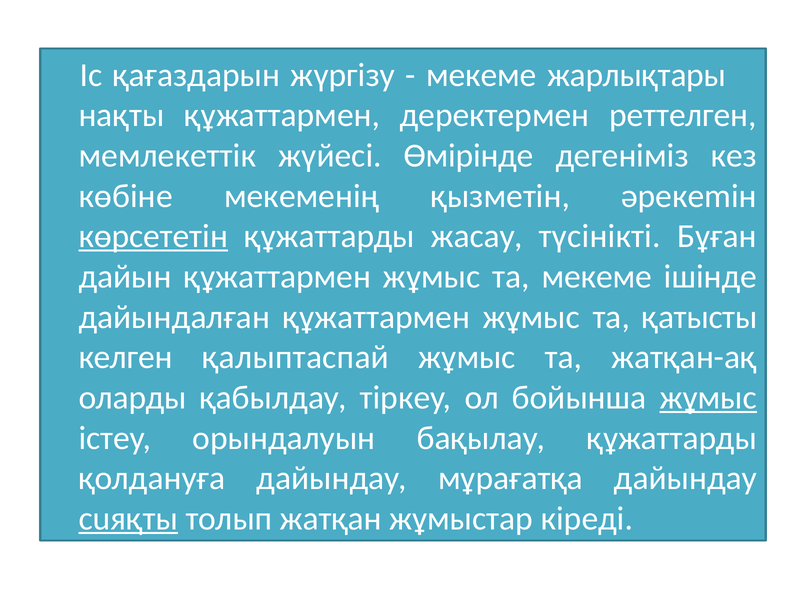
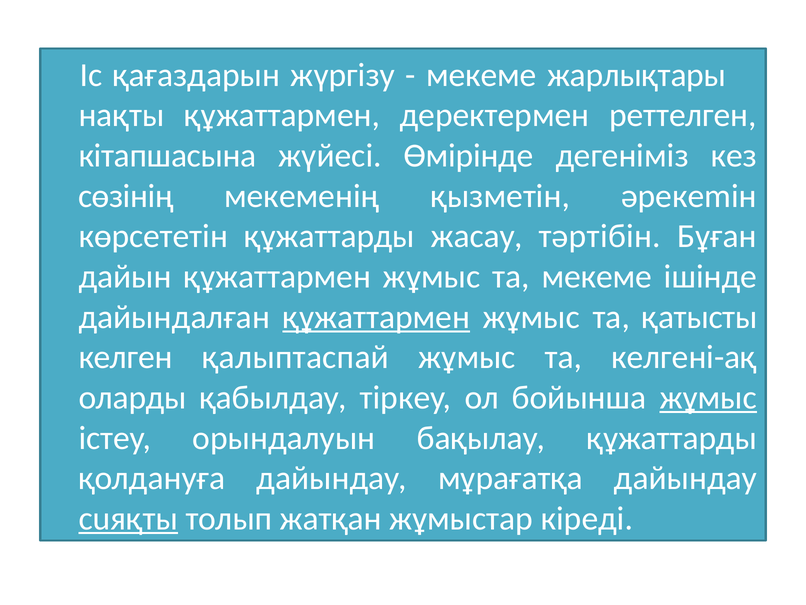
мемлекеттік: мемлекеттік -> кiтапшасына (168, 155)
көбіне: көбіне -> сөзiнiң (126, 196)
көpceтeтiн underline: present -> none (153, 236)
түсінiктi: түсінiктi -> тәртібін (600, 236)
құжаттармен underline: none -> present (376, 317)
жатқан-ақ: жатқан-ақ -> келгенi-ақ (684, 357)
